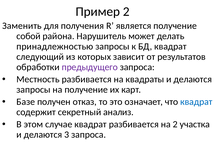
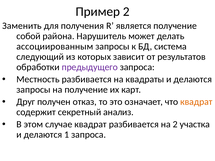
принадлежностью: принадлежностью -> ассоциированным (55, 47)
БД квадрат: квадрат -> система (170, 47)
Базе: Базе -> Друг (26, 102)
квадрат colour: blue -> orange (196, 102)
3: 3 -> 1 (67, 135)
